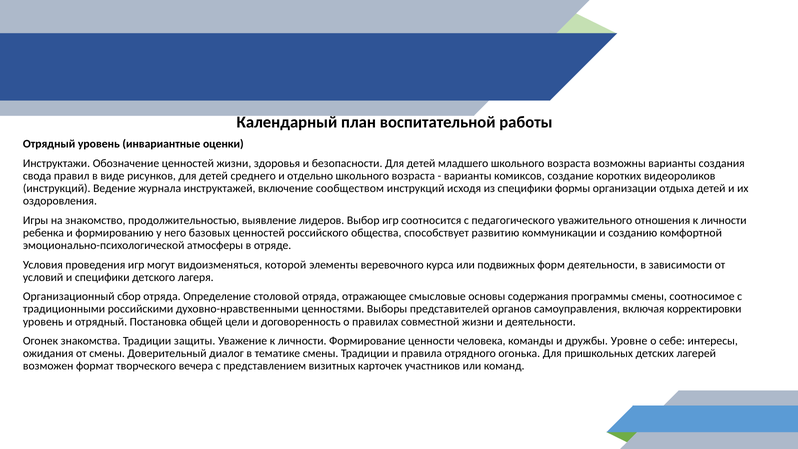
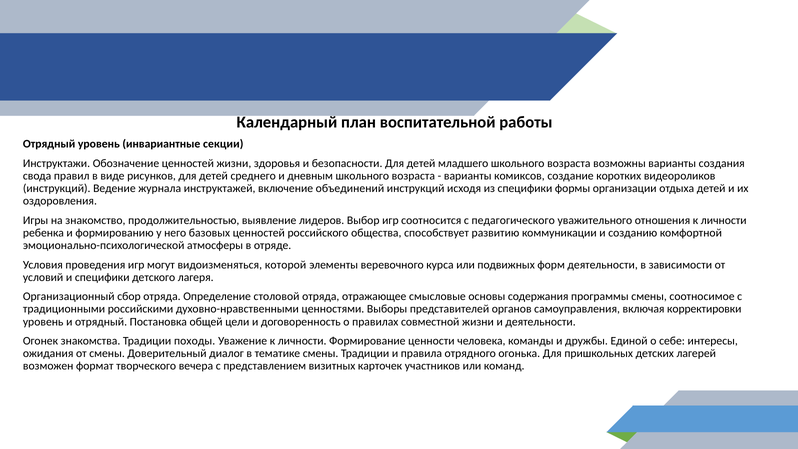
оценки: оценки -> секции (223, 144)
отдельно: отдельно -> дневным (310, 176)
сообществом: сообществом -> объединений (350, 188)
защиты: защиты -> походы (195, 341)
Уровне: Уровне -> Единой (629, 341)
